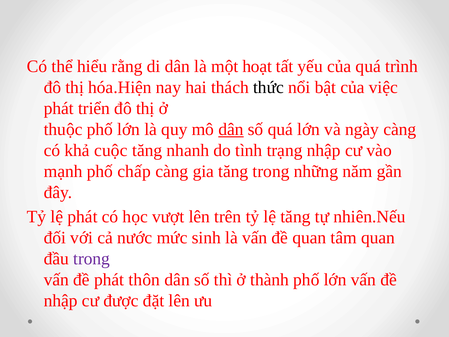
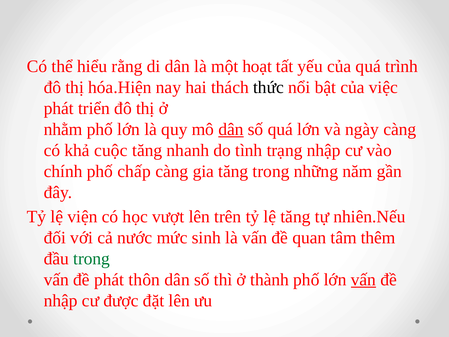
thuộc: thuộc -> nhằm (63, 129)
mạnh: mạnh -> chính (63, 171)
lệ phát: phát -> viện (83, 217)
tâm quan: quan -> thêm (378, 238)
trong colour: purple -> green (92, 259)
vấn underline: none -> present (363, 279)
